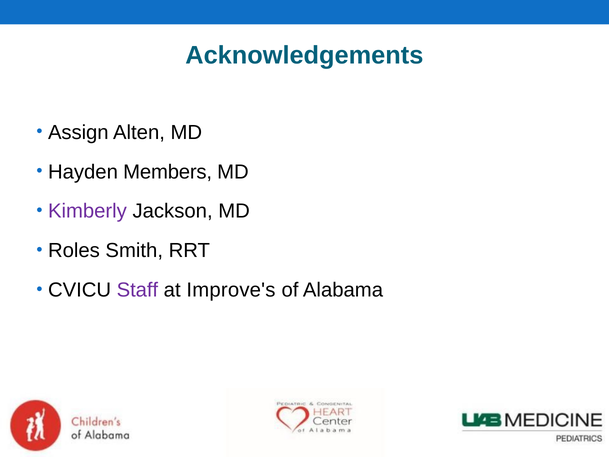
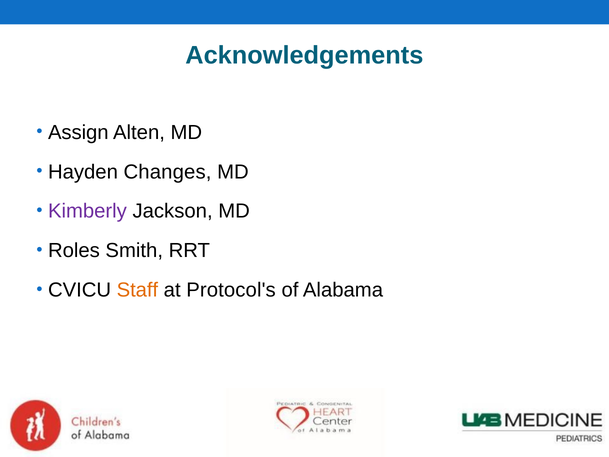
Members: Members -> Changes (167, 172)
Staff colour: purple -> orange (137, 290)
Improve's: Improve's -> Protocol's (231, 290)
